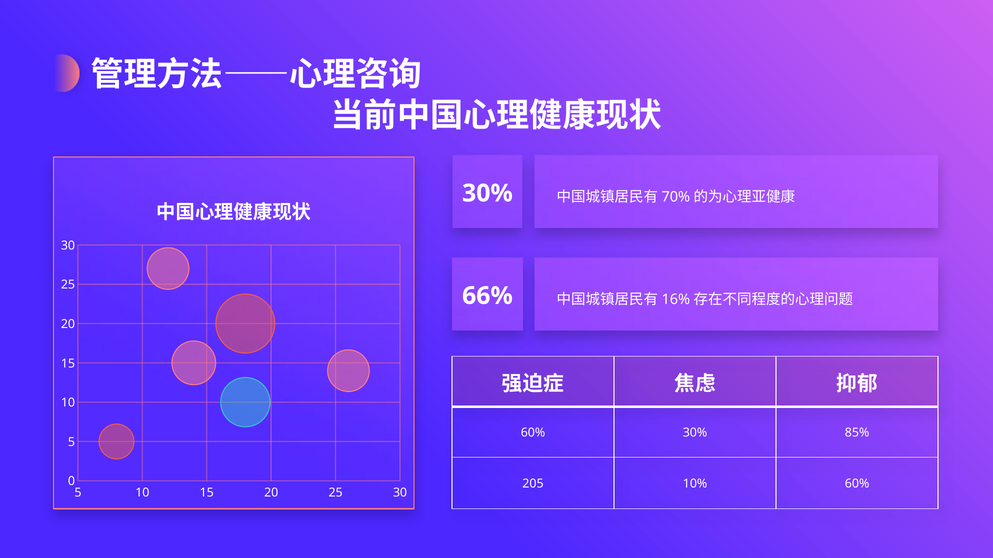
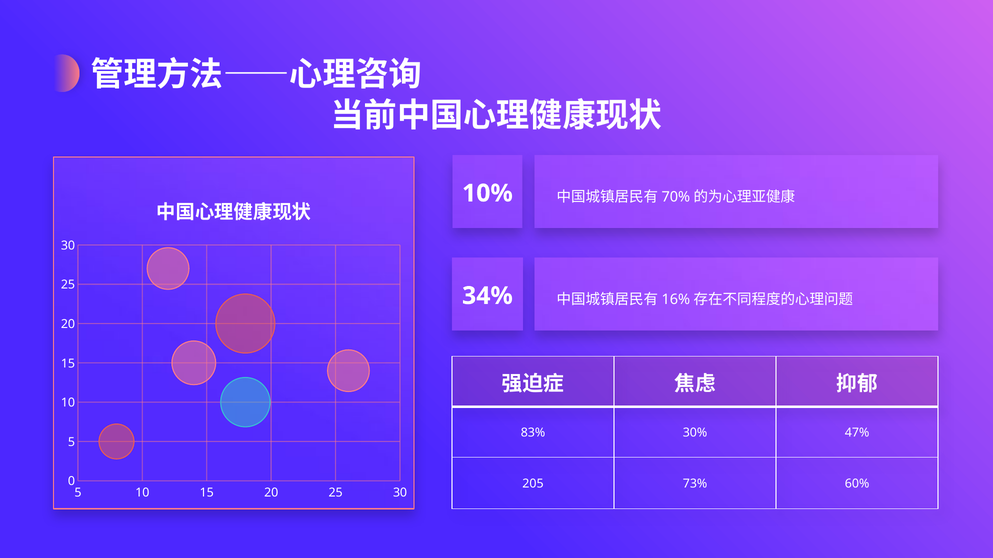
30%: 30% -> 10% (487, 193)
66%: 66% -> 34% (487, 296)
60%: 60% -> 83% (533, 433)
85%: 85% -> 47% (857, 433)
10%: 10% -> 73% (695, 484)
